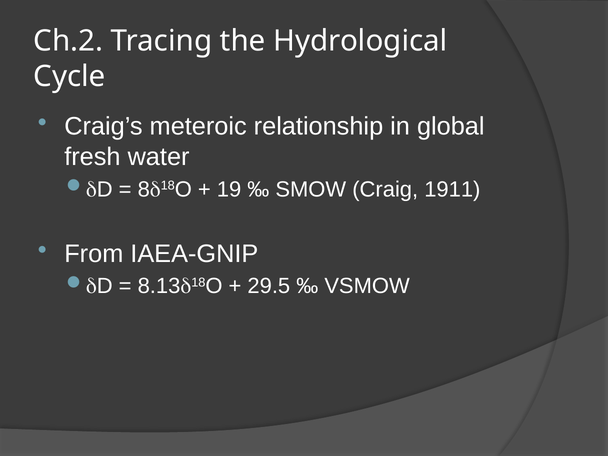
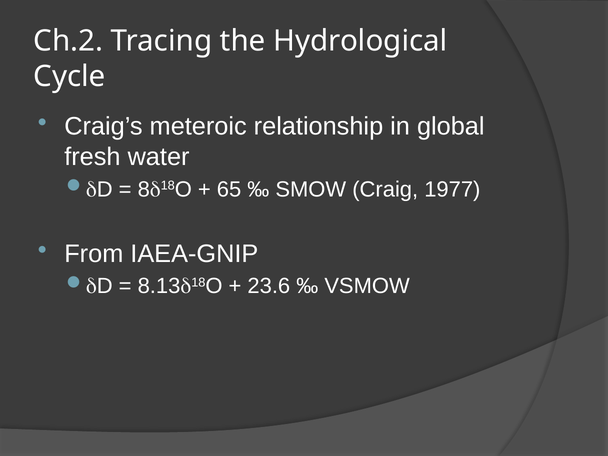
19: 19 -> 65 (229, 189)
1911: 1911 -> 1977 (452, 189)
29.5: 29.5 -> 23.6 (269, 286)
